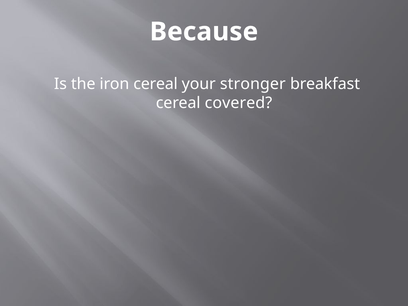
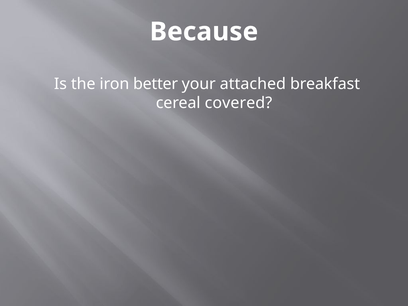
iron cereal: cereal -> better (156, 84)
stronger: stronger -> attached (253, 84)
